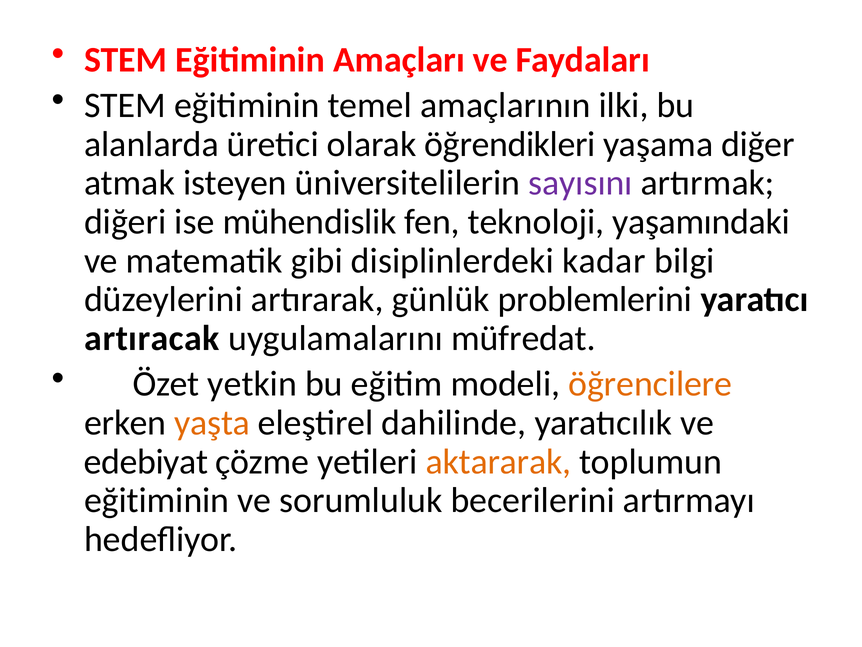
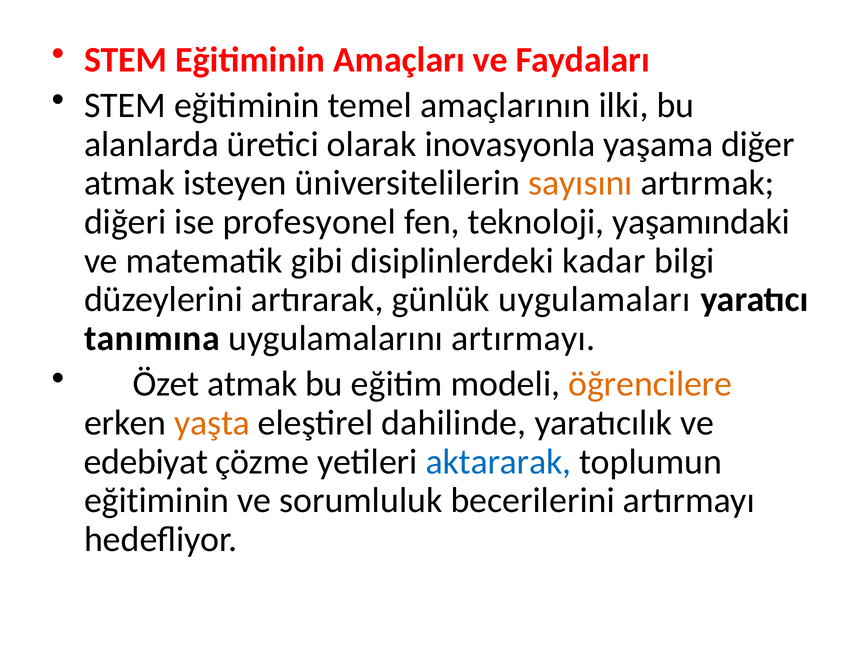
öğrendikleri: öğrendikleri -> inovasyonla (510, 144)
sayısını colour: purple -> orange (580, 183)
mühendislik: mühendislik -> profesyonel (309, 222)
problemlerini: problemlerini -> uygulamaları (594, 299)
artıracak: artıracak -> tanımına (152, 338)
uygulamalarını müfredat: müfredat -> artırmayı (523, 338)
Özet yetkin: yetkin -> atmak (252, 384)
aktararak colour: orange -> blue (499, 461)
